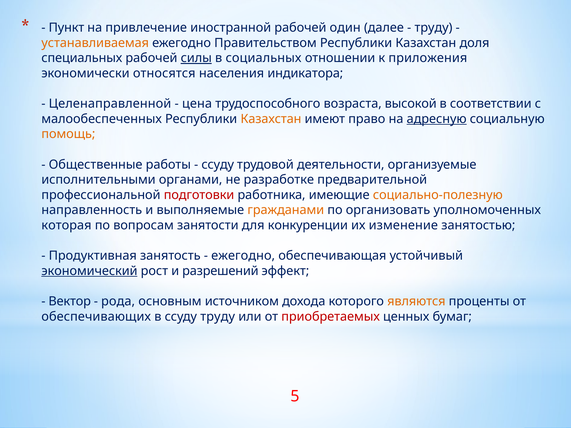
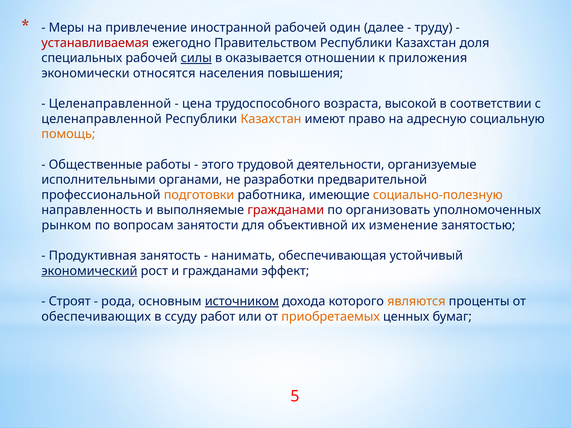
Пункт: Пункт -> Меры (66, 28)
устанавливаемая colour: orange -> red (95, 43)
социальных: социальных -> оказывается (264, 58)
индикатора: индикатора -> повышения (305, 73)
малообеспеченных: малообеспеченных -> целенаправленной (102, 119)
адресную underline: present -> none (437, 119)
ссуду: ссуду -> этого (218, 165)
разработке: разработке -> разработки (279, 180)
подготовки colour: red -> orange (199, 195)
гражданами colour: orange -> red (286, 210)
которая: которая -> рынком (66, 225)
конкуренции: конкуренции -> объективной (308, 225)
ежегодно: ежегодно -> нанимать (243, 256)
и разрешений: разрешений -> гражданами (220, 271)
Вектор: Вектор -> Строят (70, 302)
источником underline: none -> present (242, 302)
ссуду труду: труду -> работ (218, 317)
приобретаемых colour: red -> orange (331, 317)
